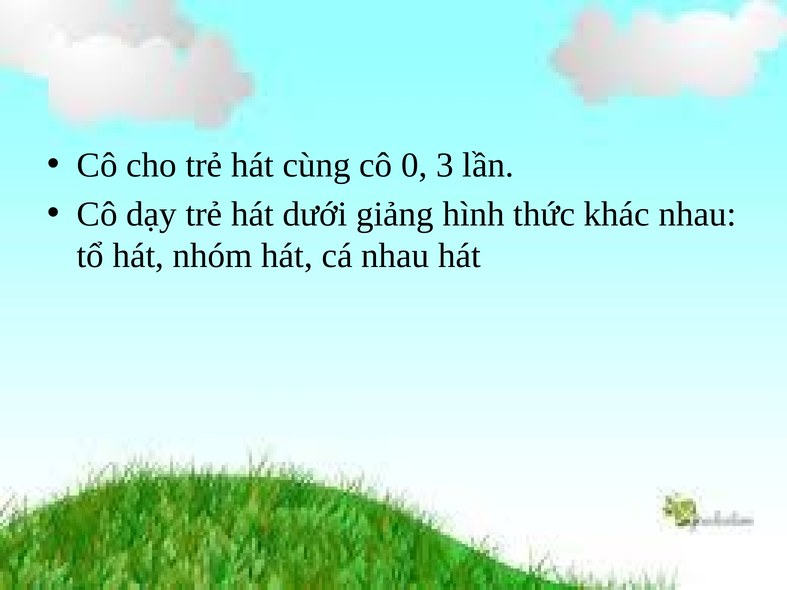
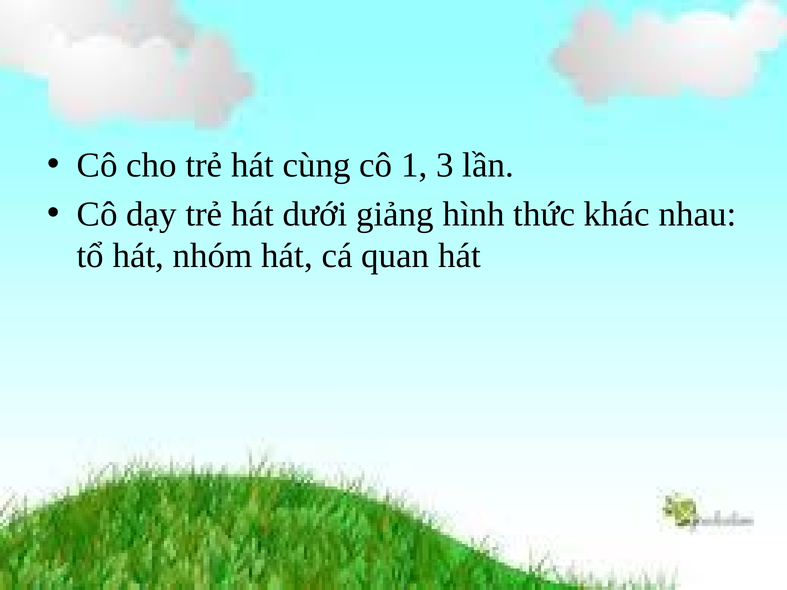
0: 0 -> 1 (414, 165)
cá nhau: nhau -> quan (395, 256)
